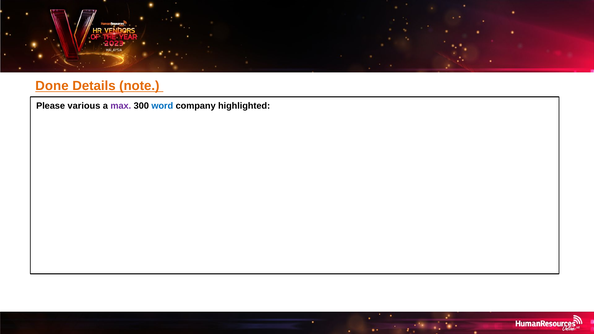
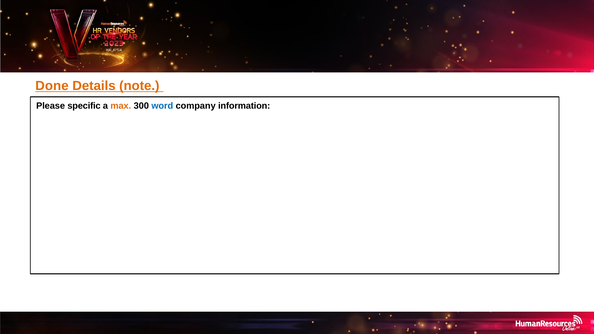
various: various -> specific (84, 106)
max colour: purple -> orange (121, 106)
highlighted: highlighted -> information (244, 106)
